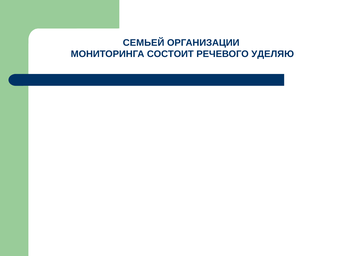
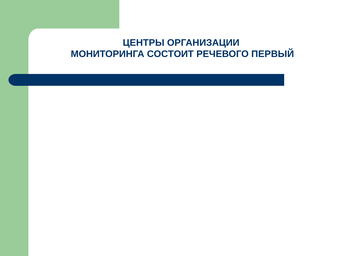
СЕМЬЕЙ: СЕМЬЕЙ -> ЦЕНТРЫ (144, 43)
УДЕЛЯЮ: УДЕЛЯЮ -> ПЕРВЫЙ (273, 54)
